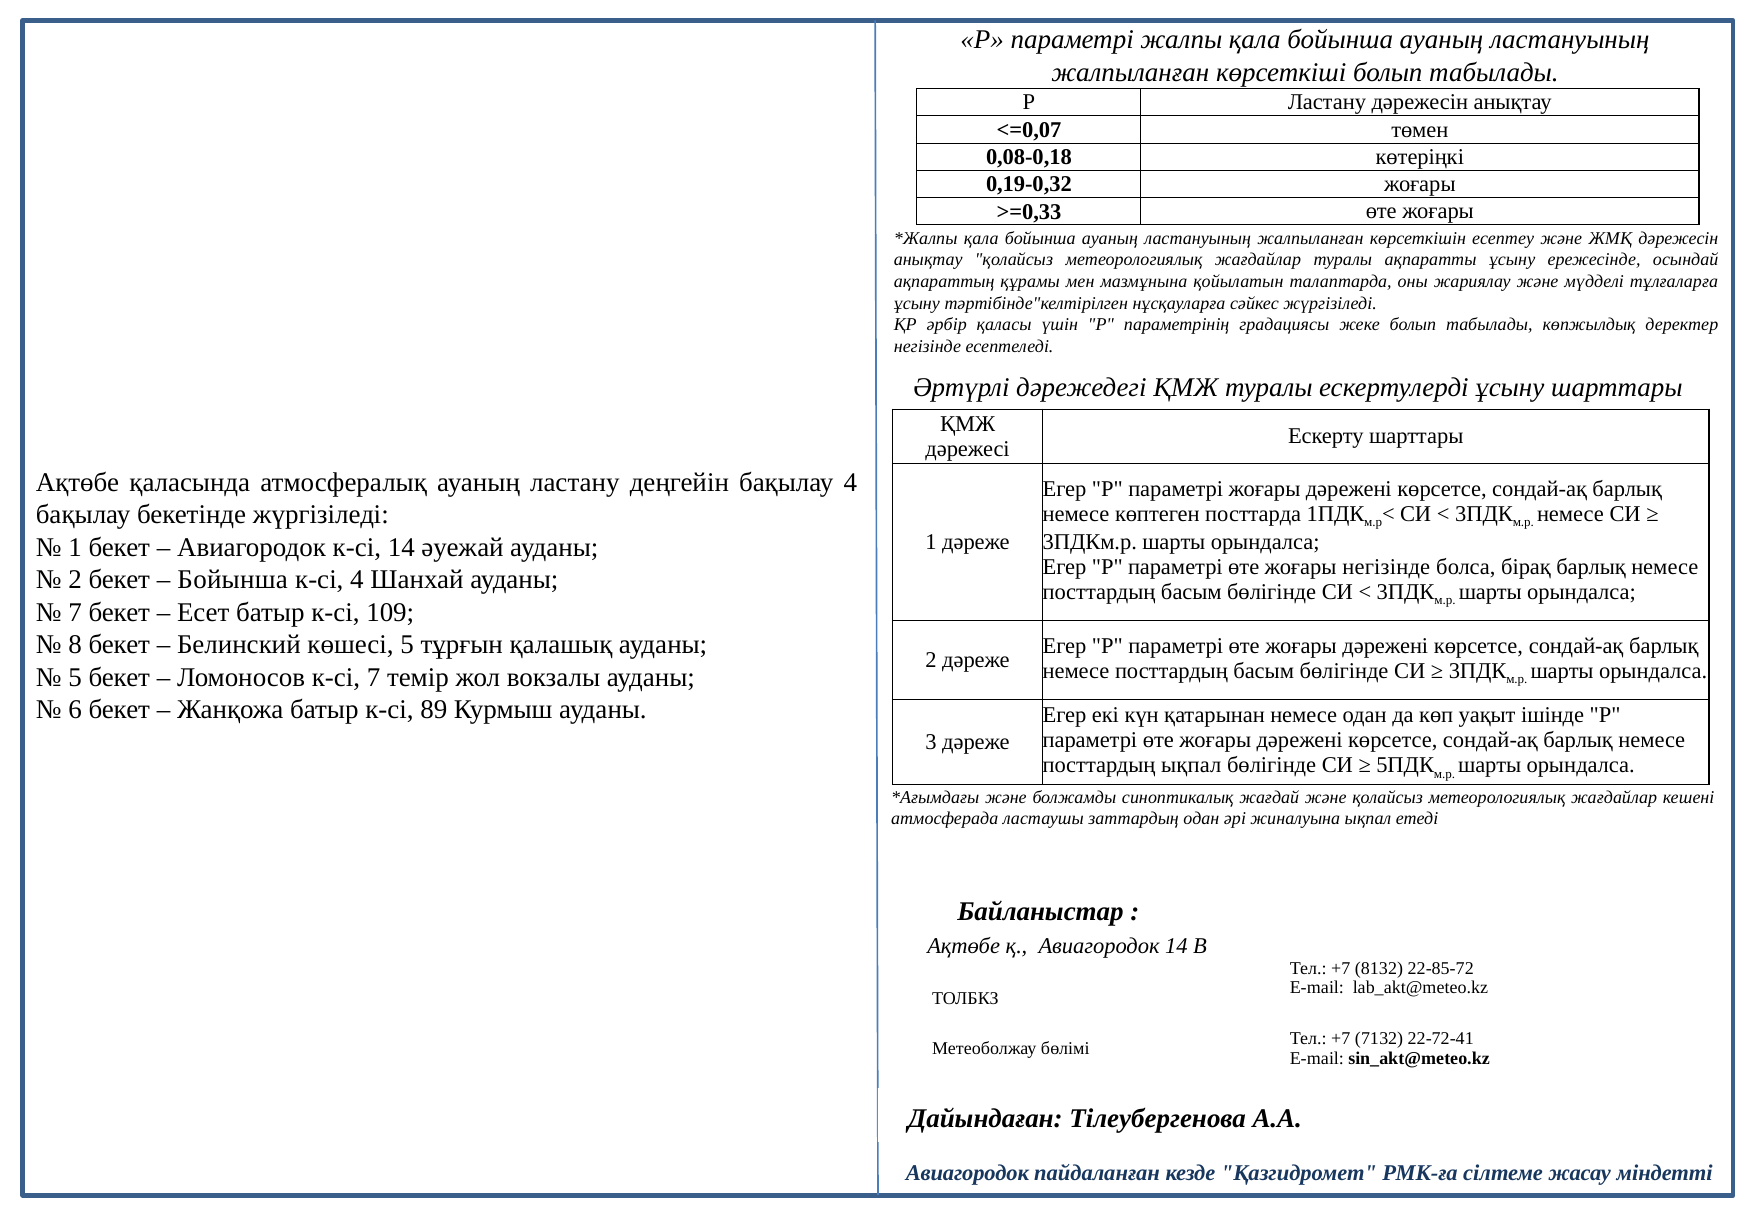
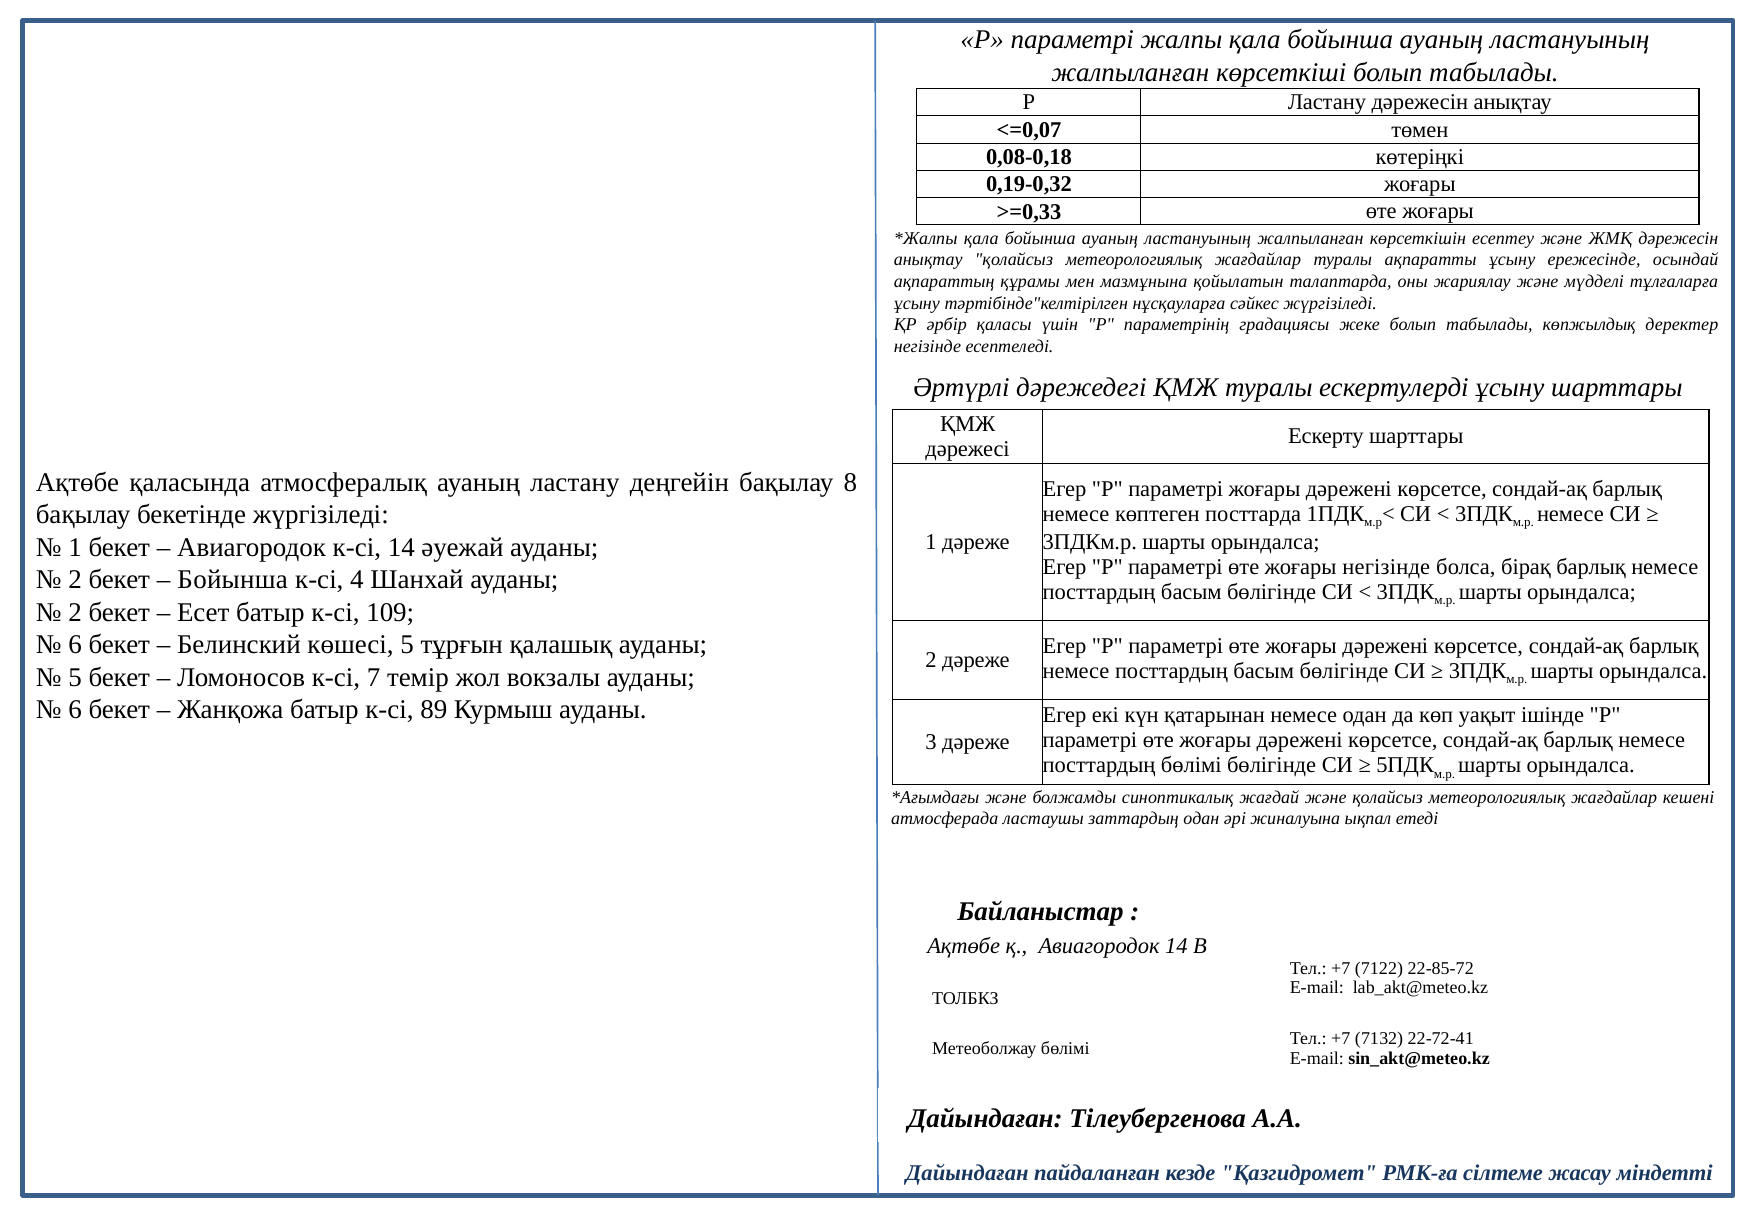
бақылау 4: 4 -> 8 (850, 483)
7: 7 -> 2 (75, 612)
8: 8 -> 6 (75, 645)
посттардың ықпал: ықпал -> бөлімі (1191, 765)
8132: 8132 -> 7122 (1379, 968)
Авиагородок: Авиагородок -> Дайындаған (967, 1173)
